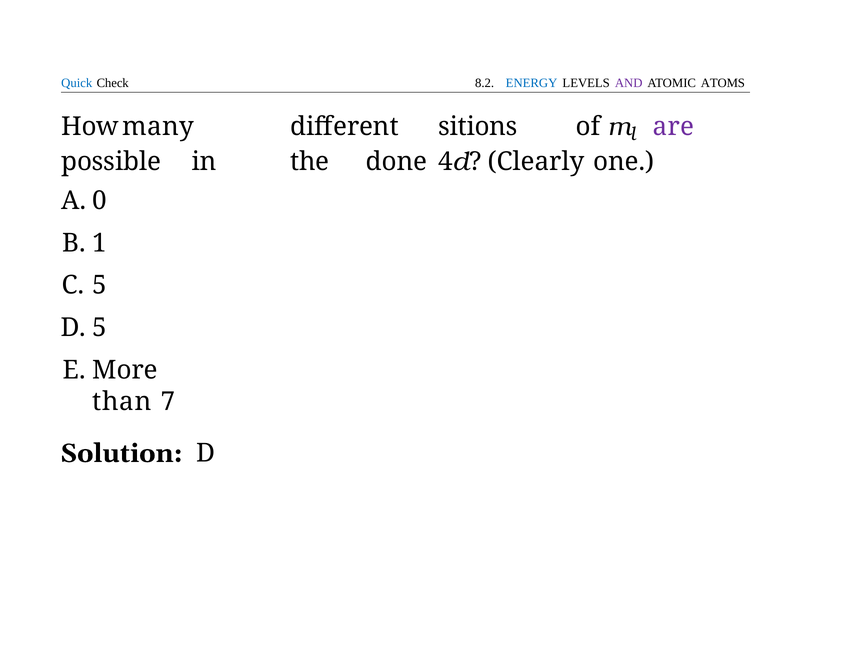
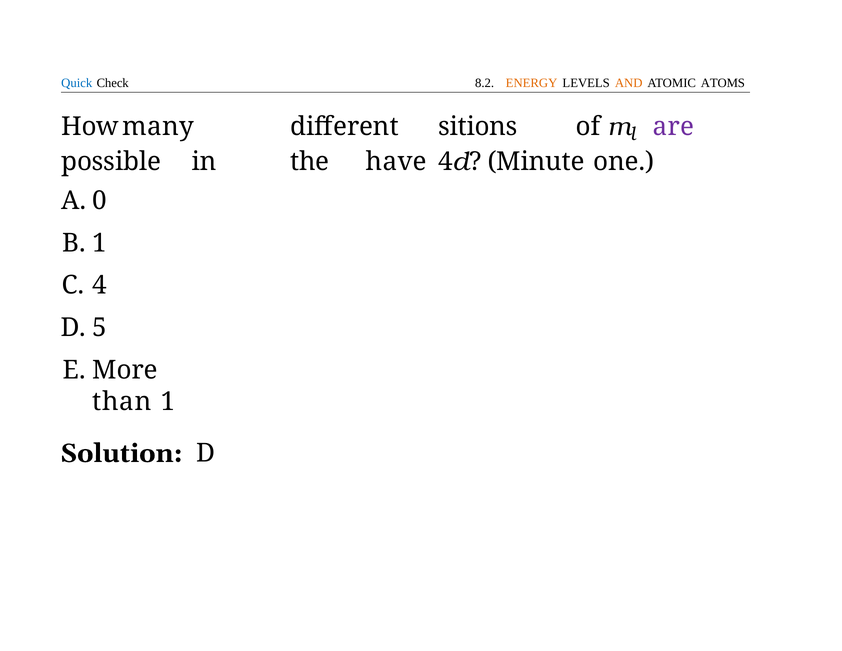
ENERGY colour: blue -> orange (532, 83)
AND colour: purple -> orange (629, 83)
done: done -> have (396, 162)
Clearly: Clearly -> Minute (536, 162)
5: 5 -> 4 (99, 285)
7: 7 -> 1 (168, 401)
